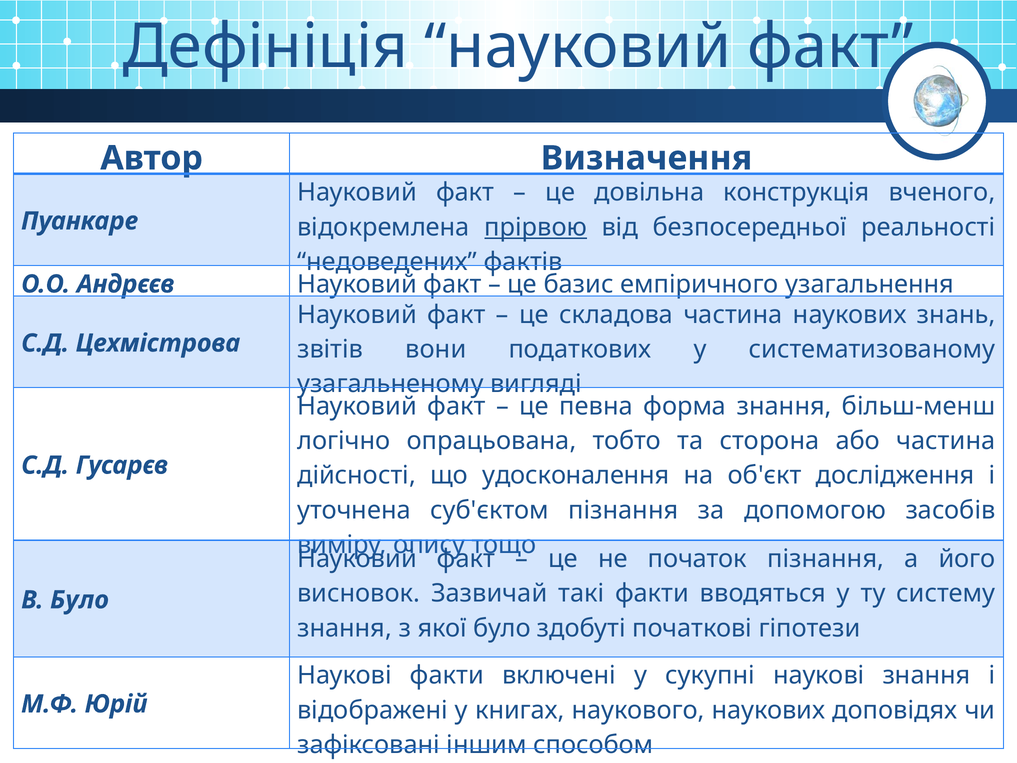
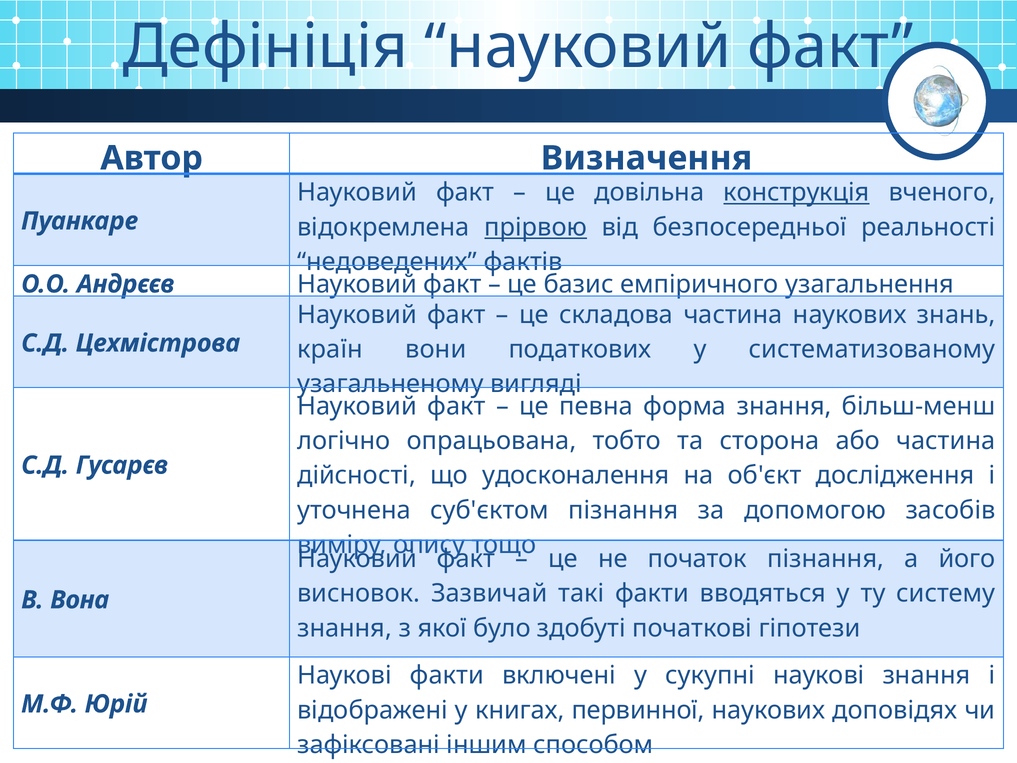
конструкція underline: none -> present (796, 193)
звітів: звітів -> країн (330, 349)
В Було: Було -> Вона (80, 600)
наукового: наукового -> первинної (638, 710)
